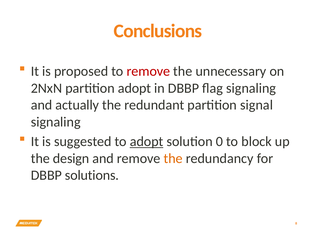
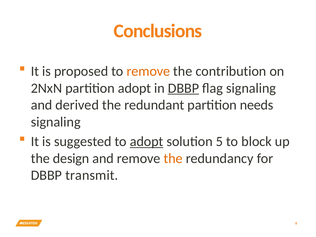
remove colour: red -> orange (148, 71)
unnecessary: unnecessary -> contribution (231, 71)
DBBP underline: none -> present (183, 88)
actually: actually -> derived (77, 105)
signal: signal -> needs (257, 105)
0: 0 -> 5 (219, 142)
solutions: solutions -> transmit (92, 175)
